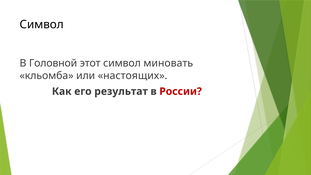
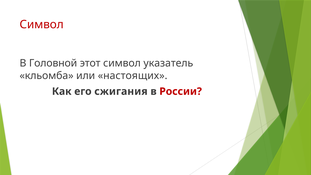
Символ colour: black -> red (42, 25)
миновать: миновать -> указатель (168, 63)
результат: результат -> сжигания (121, 91)
